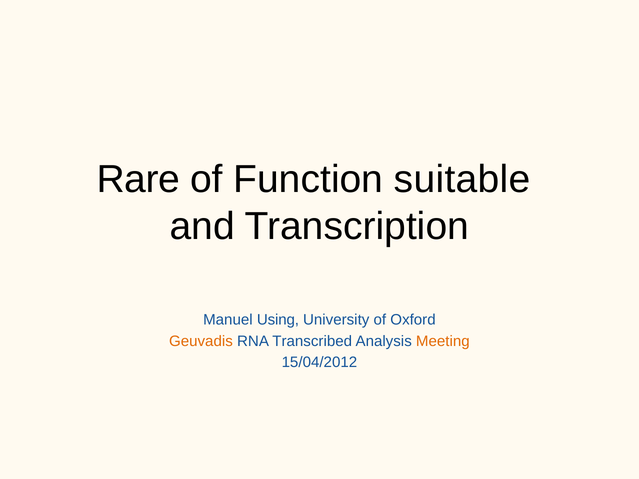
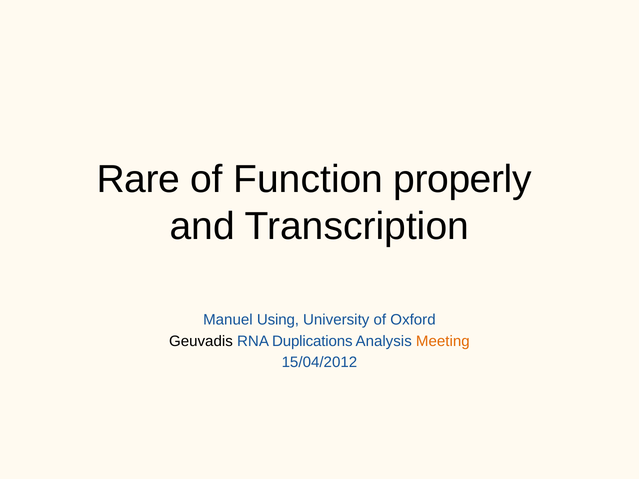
suitable: suitable -> properly (463, 180)
Geuvadis colour: orange -> black (201, 341)
Transcribed: Transcribed -> Duplications (312, 341)
